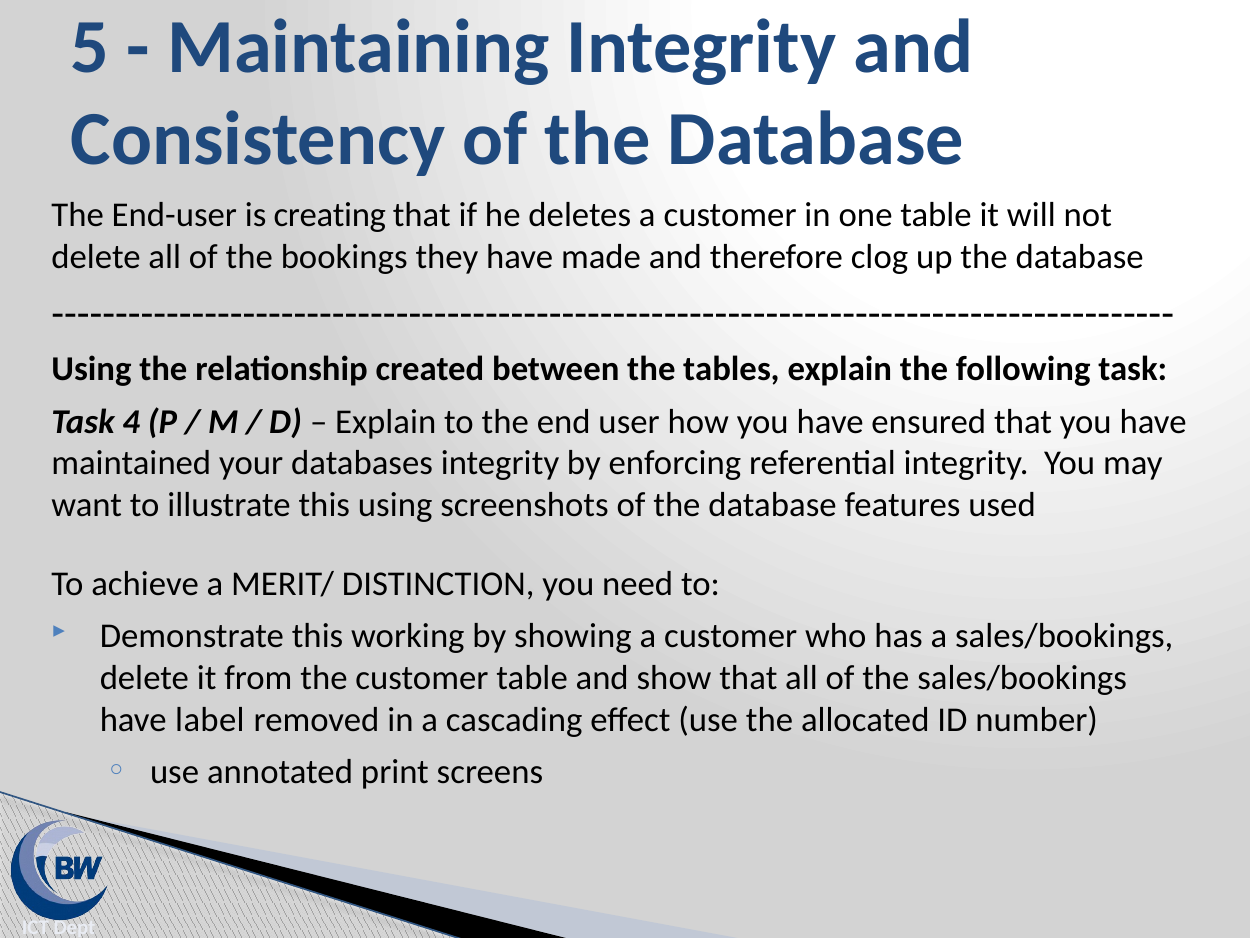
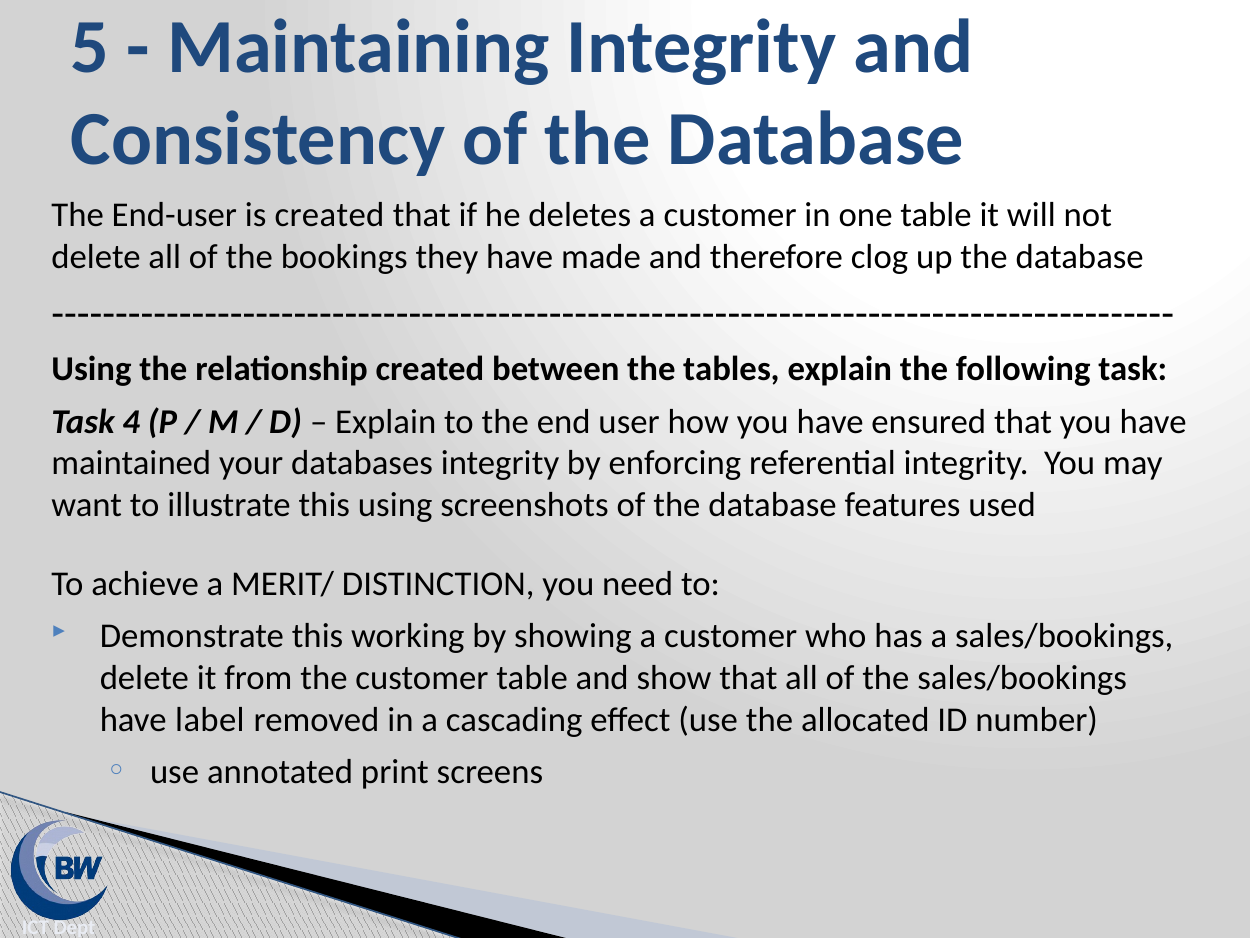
is creating: creating -> created (329, 215)
